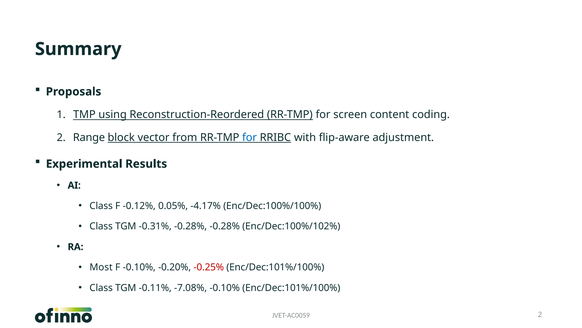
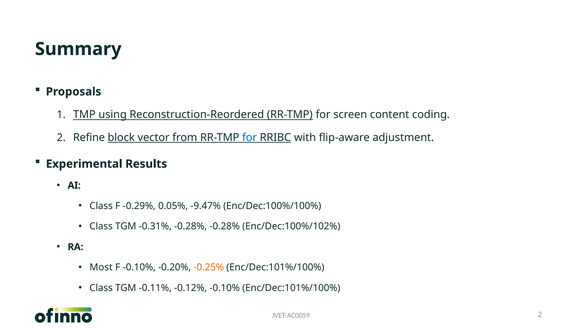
Range: Range -> Refine (89, 137)
-0.12%: -0.12% -> -0.29% (139, 206)
-4.17%: -4.17% -> -9.47% (206, 206)
-0.25% colour: red -> orange (209, 267)
-7.08%: -7.08% -> -0.12% (191, 287)
